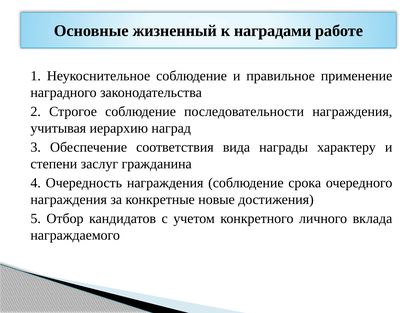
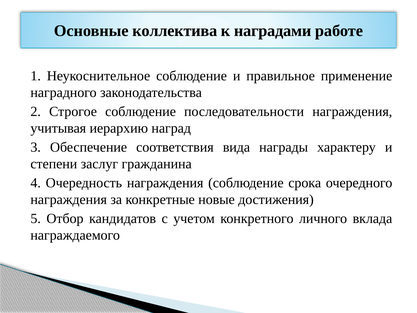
жизненный: жизненный -> коллектива (175, 31)
